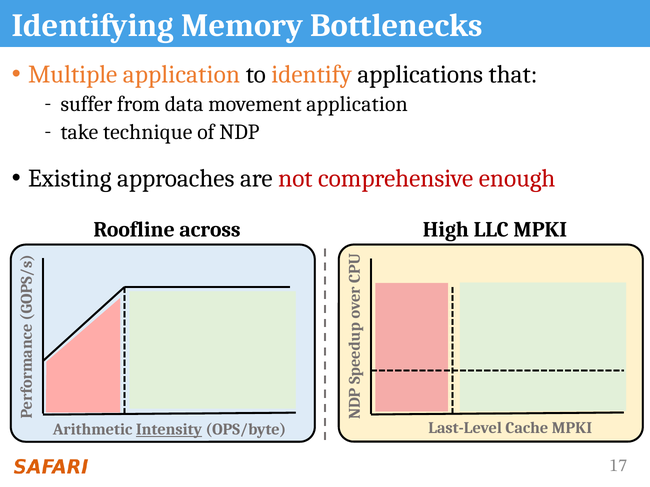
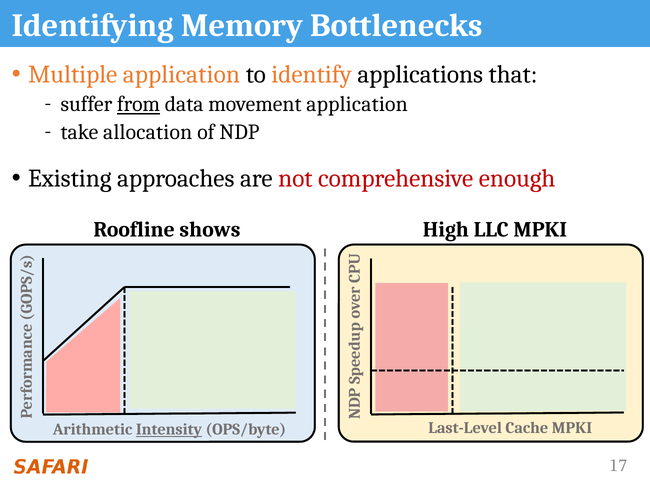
from underline: none -> present (139, 104)
technique: technique -> allocation (148, 132)
across: across -> shows (210, 230)
